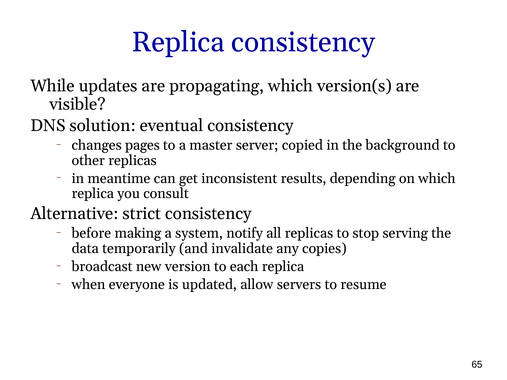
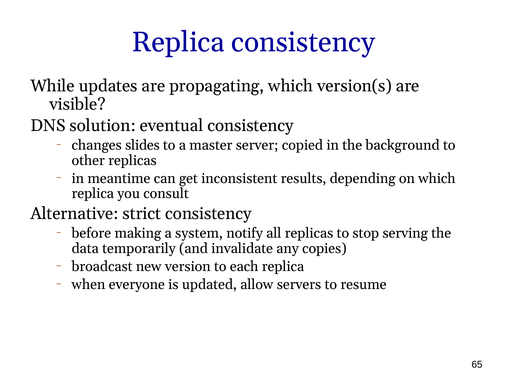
pages: pages -> slides (142, 145)
